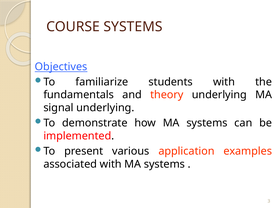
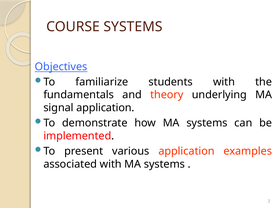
signal underlying: underlying -> application (105, 108)
